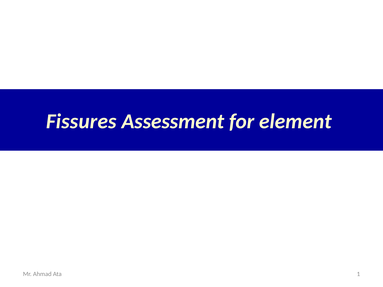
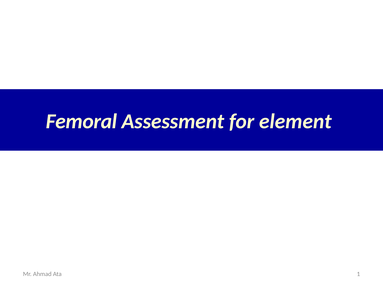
Fissures: Fissures -> Femoral (82, 121)
